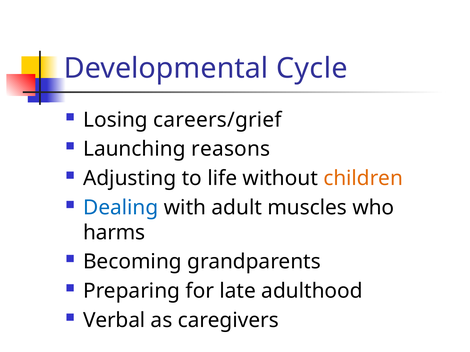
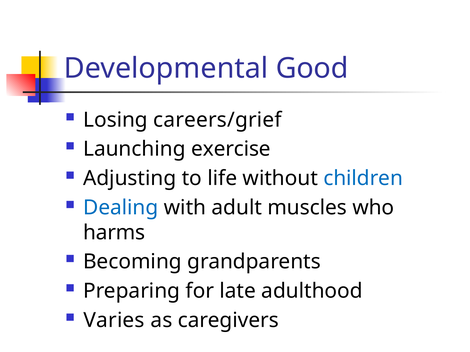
Cycle: Cycle -> Good (312, 69)
reasons: reasons -> exercise (231, 149)
children colour: orange -> blue (363, 179)
Verbal: Verbal -> Varies (114, 321)
